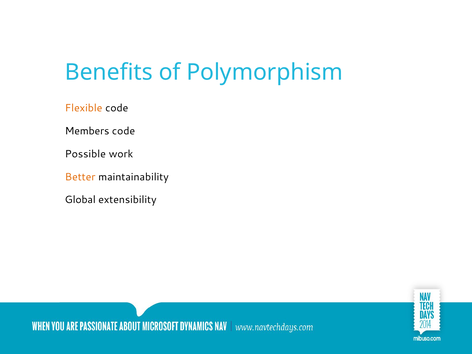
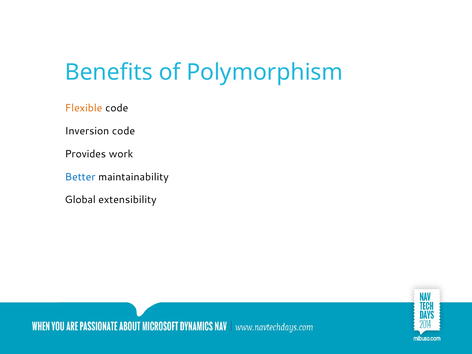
Members: Members -> Inversion (87, 131)
Possible: Possible -> Provides (85, 154)
Better colour: orange -> blue (80, 177)
